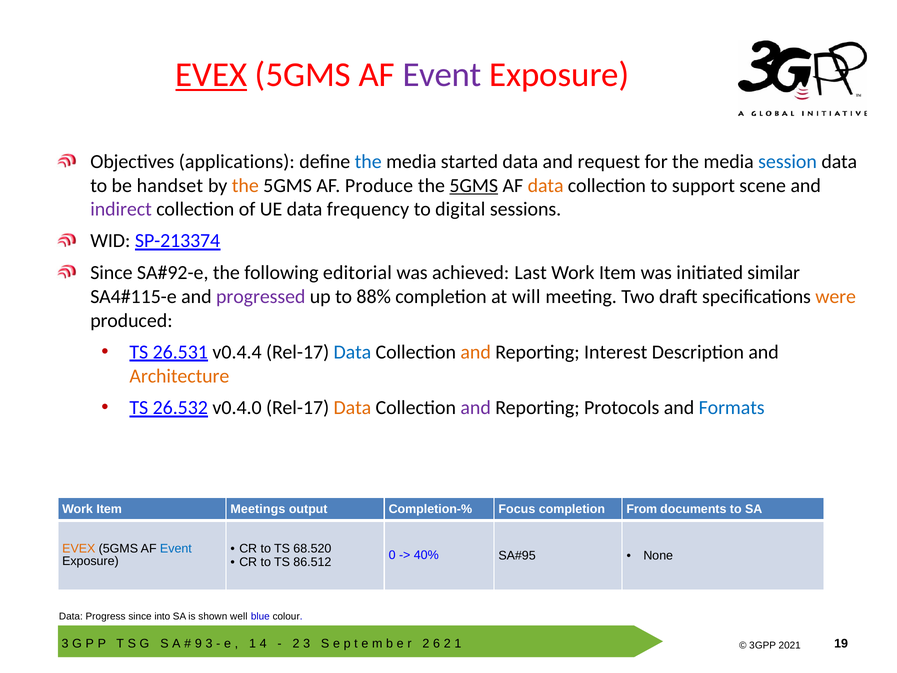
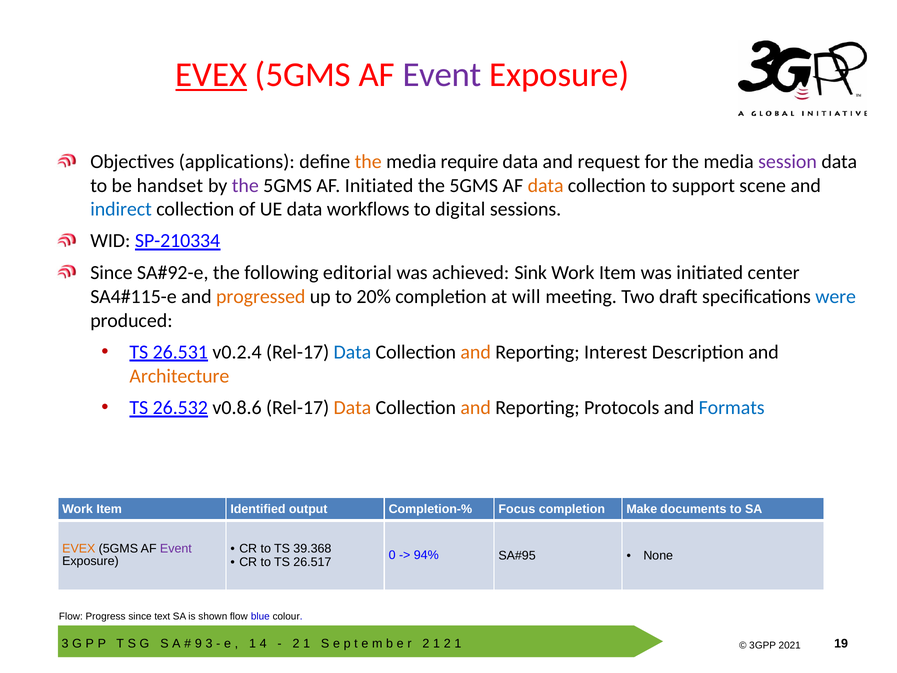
the colour: blue -> orange (368, 162)
started: started -> require (469, 162)
session colour: blue -> purple (788, 162)
the colour: orange -> purple (245, 185)
AF Produce: Produce -> Initiated (379, 185)
5GMS underline: present -> none (474, 185)
indirect colour: purple -> blue (121, 209)
frequency: frequency -> workflows (368, 209)
SP-213374: SP-213374 -> SP-210334 (178, 241)
Last: Last -> Sink (531, 273)
similar: similar -> center (774, 273)
progressed colour: purple -> orange (261, 296)
88%: 88% -> 20% (374, 296)
were colour: orange -> blue (836, 296)
v0.4.4: v0.4.4 -> v0.2.4 (237, 352)
v0.4.0: v0.4.0 -> v0.8.6 (237, 408)
and colour: purple -> orange (476, 408)
Meetings: Meetings -> Identified (258, 509)
From: From -> Make (642, 509)
68.520: 68.520 -> 39.368 (312, 548)
Event colour: blue -> purple (176, 548)
40%: 40% -> 94% (426, 555)
86.512: 86.512 -> 26.517 (312, 562)
Data: Data -> Flow (71, 616)
into: into -> text (162, 616)
shown well: well -> flow (239, 616)
3: 3 -> 1 (307, 643)
6: 6 -> 1 (436, 643)
